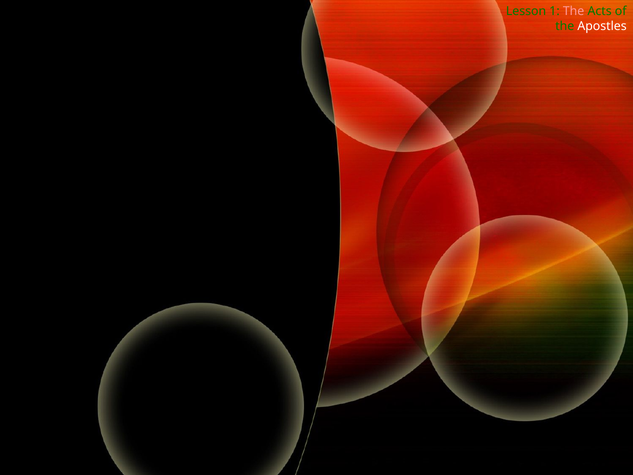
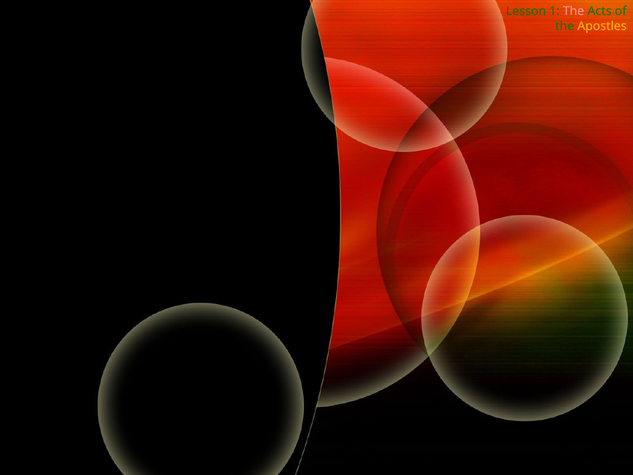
Apostles colour: white -> yellow (602, 26)
